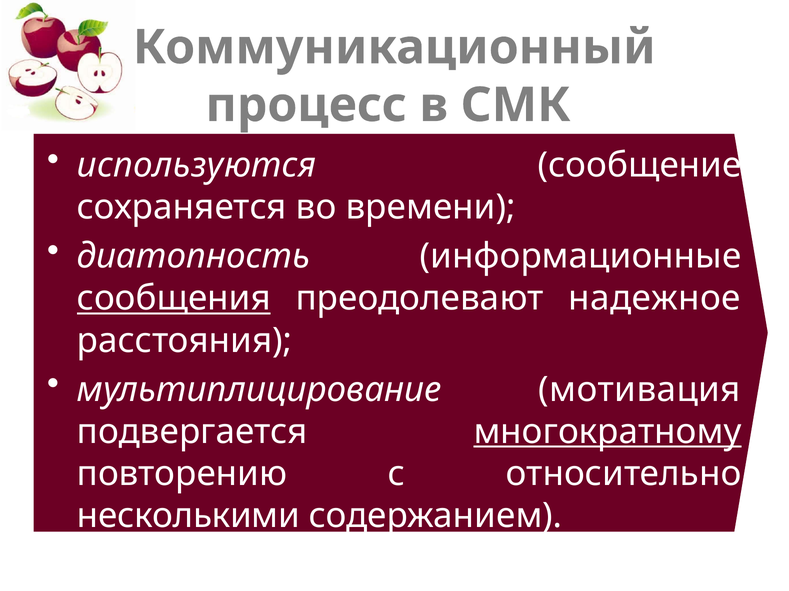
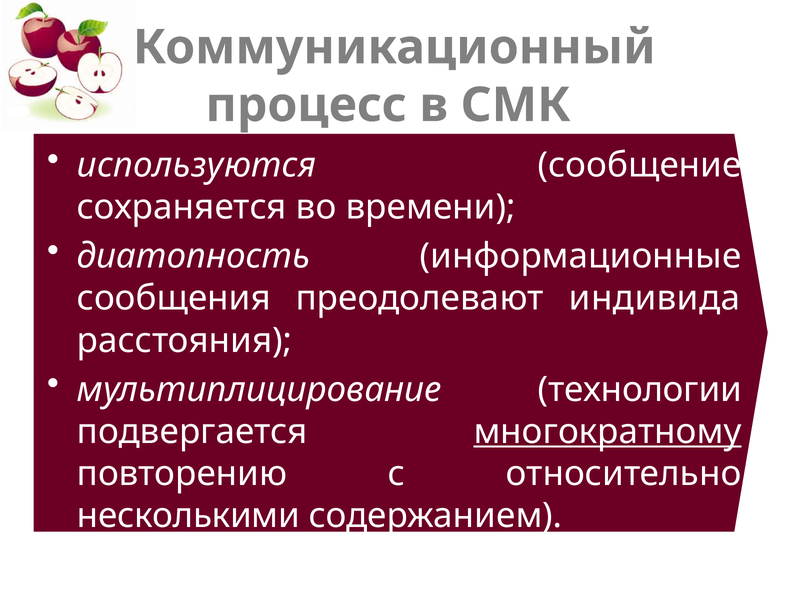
сообщения underline: present -> none (174, 299)
надежное: надежное -> индивида (655, 299)
мотивация: мотивация -> технологии (640, 390)
